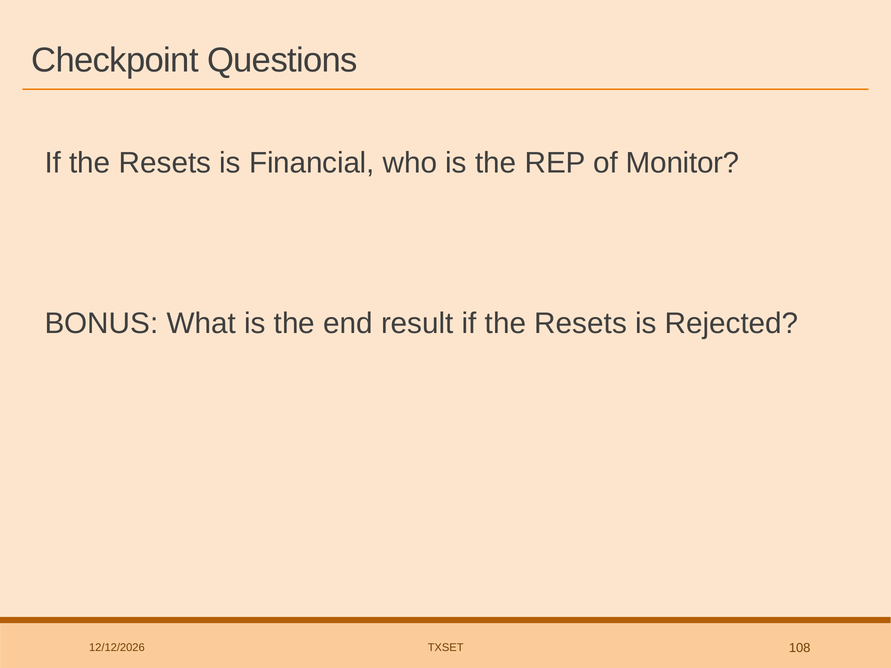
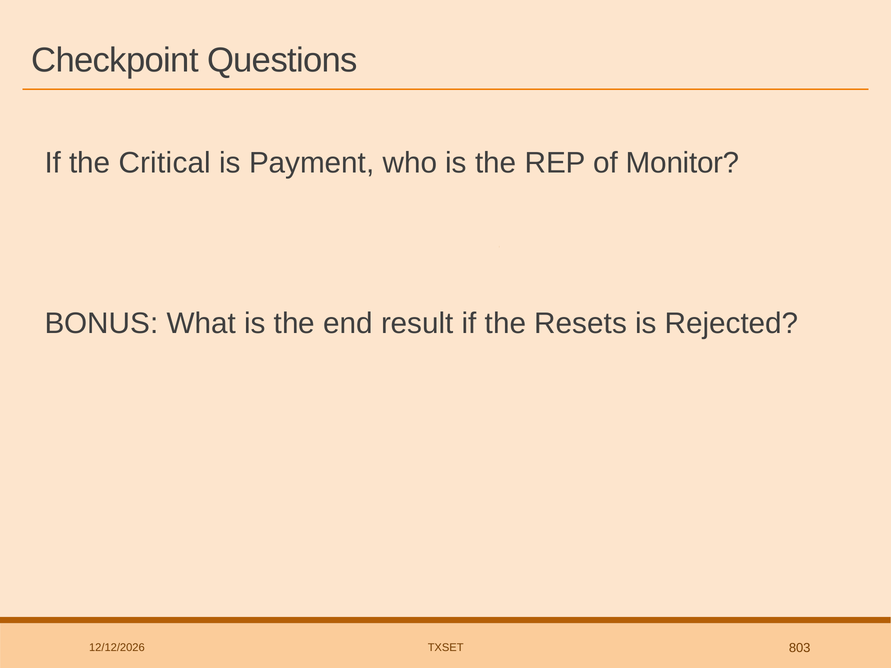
Resets: Resets -> Critical (165, 163)
Financial: Financial -> Payment (312, 163)
108: 108 -> 803 (800, 648)
